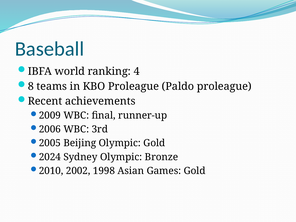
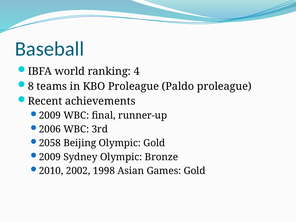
2005: 2005 -> 2058 (50, 143)
2024: 2024 -> 2009 (50, 157)
